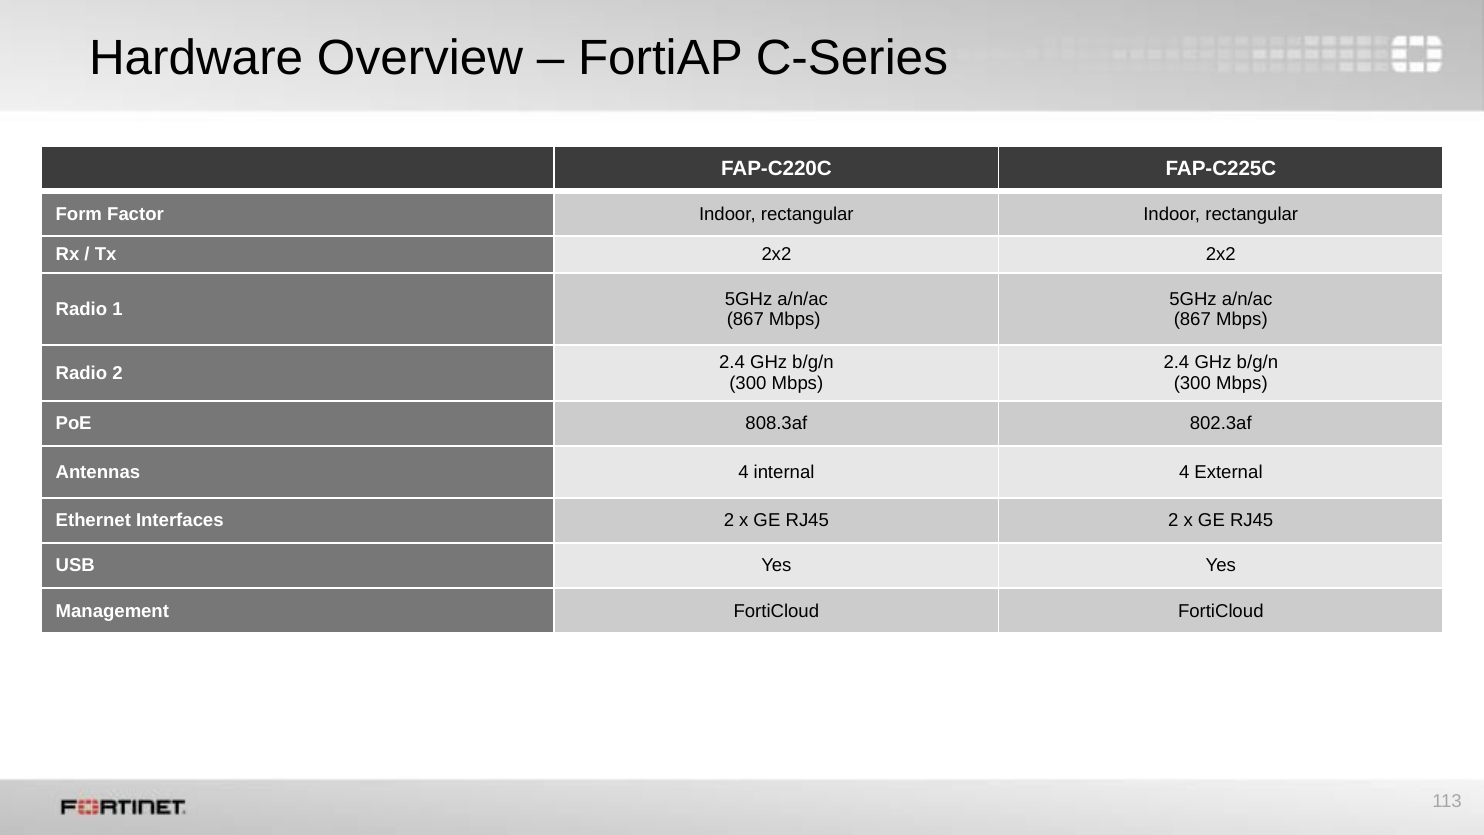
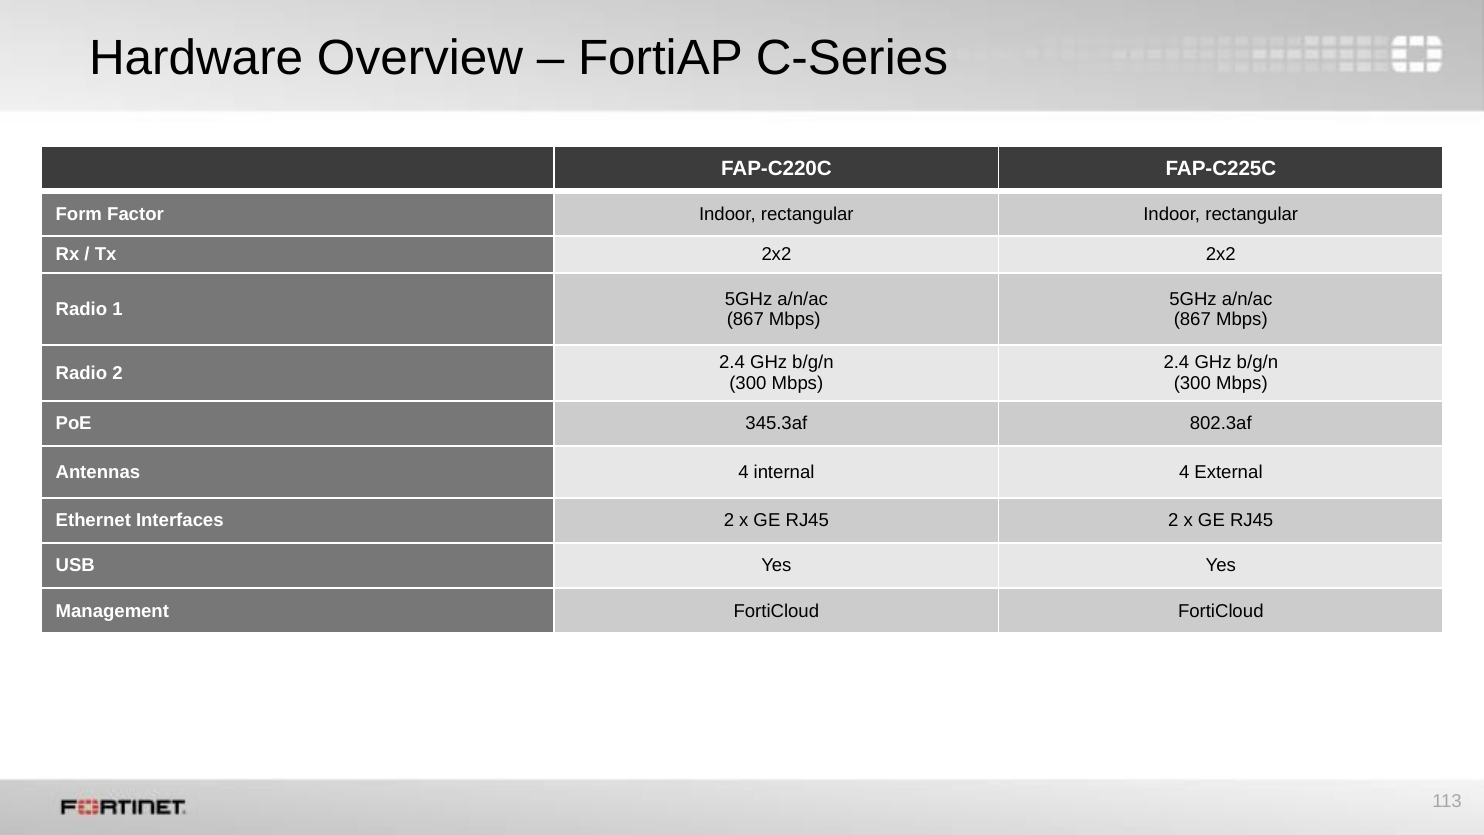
808.3af: 808.3af -> 345.3af (776, 424)
